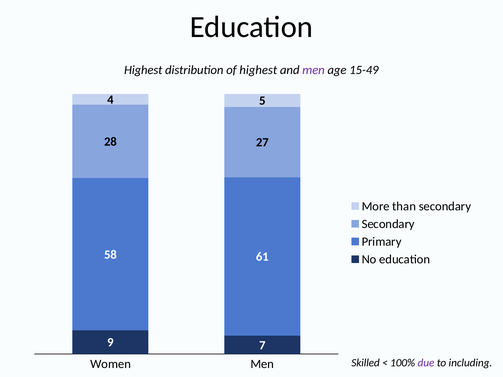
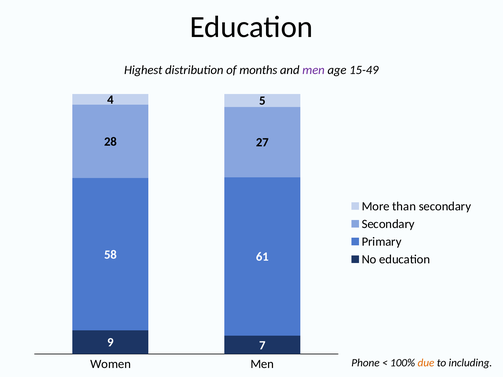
of highest: highest -> months (258, 70)
Skilled: Skilled -> Phone (366, 363)
due colour: purple -> orange (426, 363)
